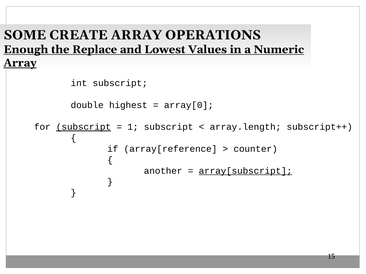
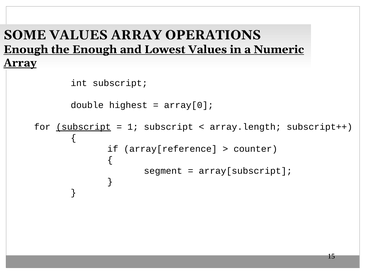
SOME CREATE: CREATE -> VALUES (79, 35)
the Replace: Replace -> Enough (95, 50)
another: another -> segment (163, 171)
array[subscript underline: present -> none (245, 171)
